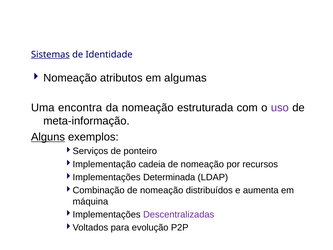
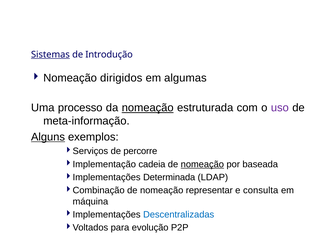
Identidade: Identidade -> Introdução (109, 54)
atributos: atributos -> dirigidos (121, 78)
encontra: encontra -> processo (80, 108)
nomeação underline: none -> present (148, 108)
ponteiro: ponteiro -> percorre (140, 151)
nomeação underline: none -> present (202, 164)
recursos: recursos -> baseada (260, 164)
distribuídos: distribuídos -> representar (209, 190)
aumenta: aumenta -> consulta (261, 190)
Descentralizadas colour: purple -> blue (179, 214)
